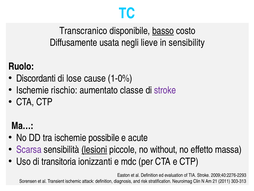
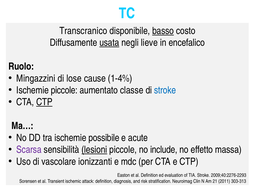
usata underline: none -> present (109, 43)
sensibility: sensibility -> encefalico (187, 43)
Discordanti: Discordanti -> Mingazzini (36, 78)
1-0%: 1-0% -> 1-4% (120, 78)
Ischemie rischio: rischio -> piccole (64, 90)
stroke colour: purple -> blue (165, 90)
CTP underline: none -> present (44, 102)
without: without -> include (164, 149)
transitoria: transitoria -> vascolare (59, 161)
